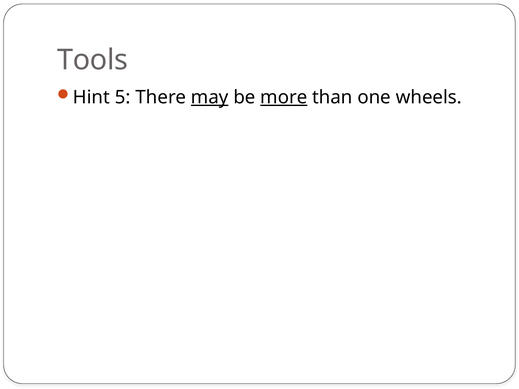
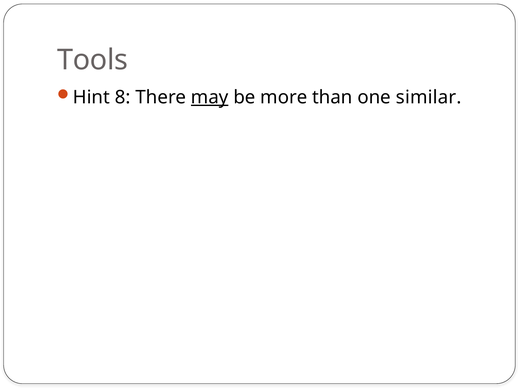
5: 5 -> 8 (123, 97)
more underline: present -> none (284, 97)
wheels: wheels -> similar (429, 97)
